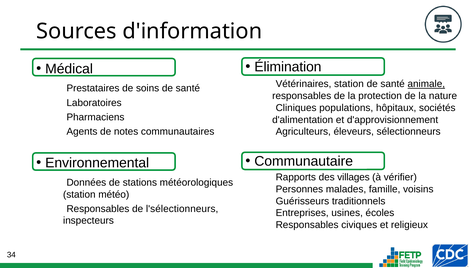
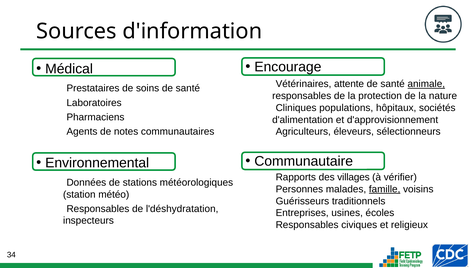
Élimination: Élimination -> Encourage (288, 67)
station: station -> attente (349, 84)
famille underline: none -> present (385, 189)
l'sélectionneurs: l'sélectionneurs -> l'déshydratation (182, 209)
